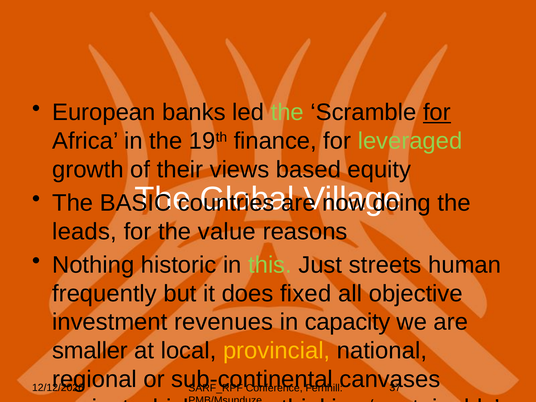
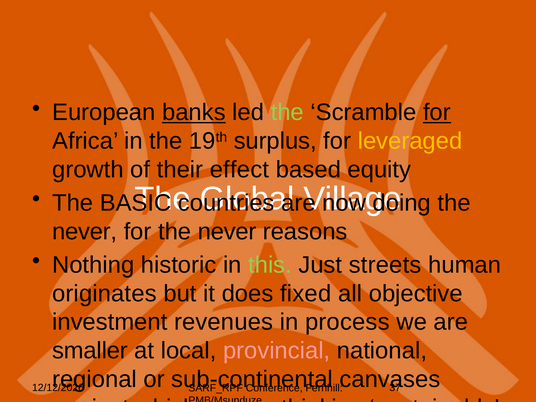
banks underline: none -> present (194, 112)
finance: finance -> surplus (275, 141)
leveraged colour: light green -> yellow (410, 141)
their views: views -> effect (239, 170)
leads: leads -> never (85, 232)
for the value: value -> never (227, 232)
frequently: frequently -> originates (104, 294)
capacity: capacity -> process (347, 322)
provincial colour: yellow -> pink (277, 351)
